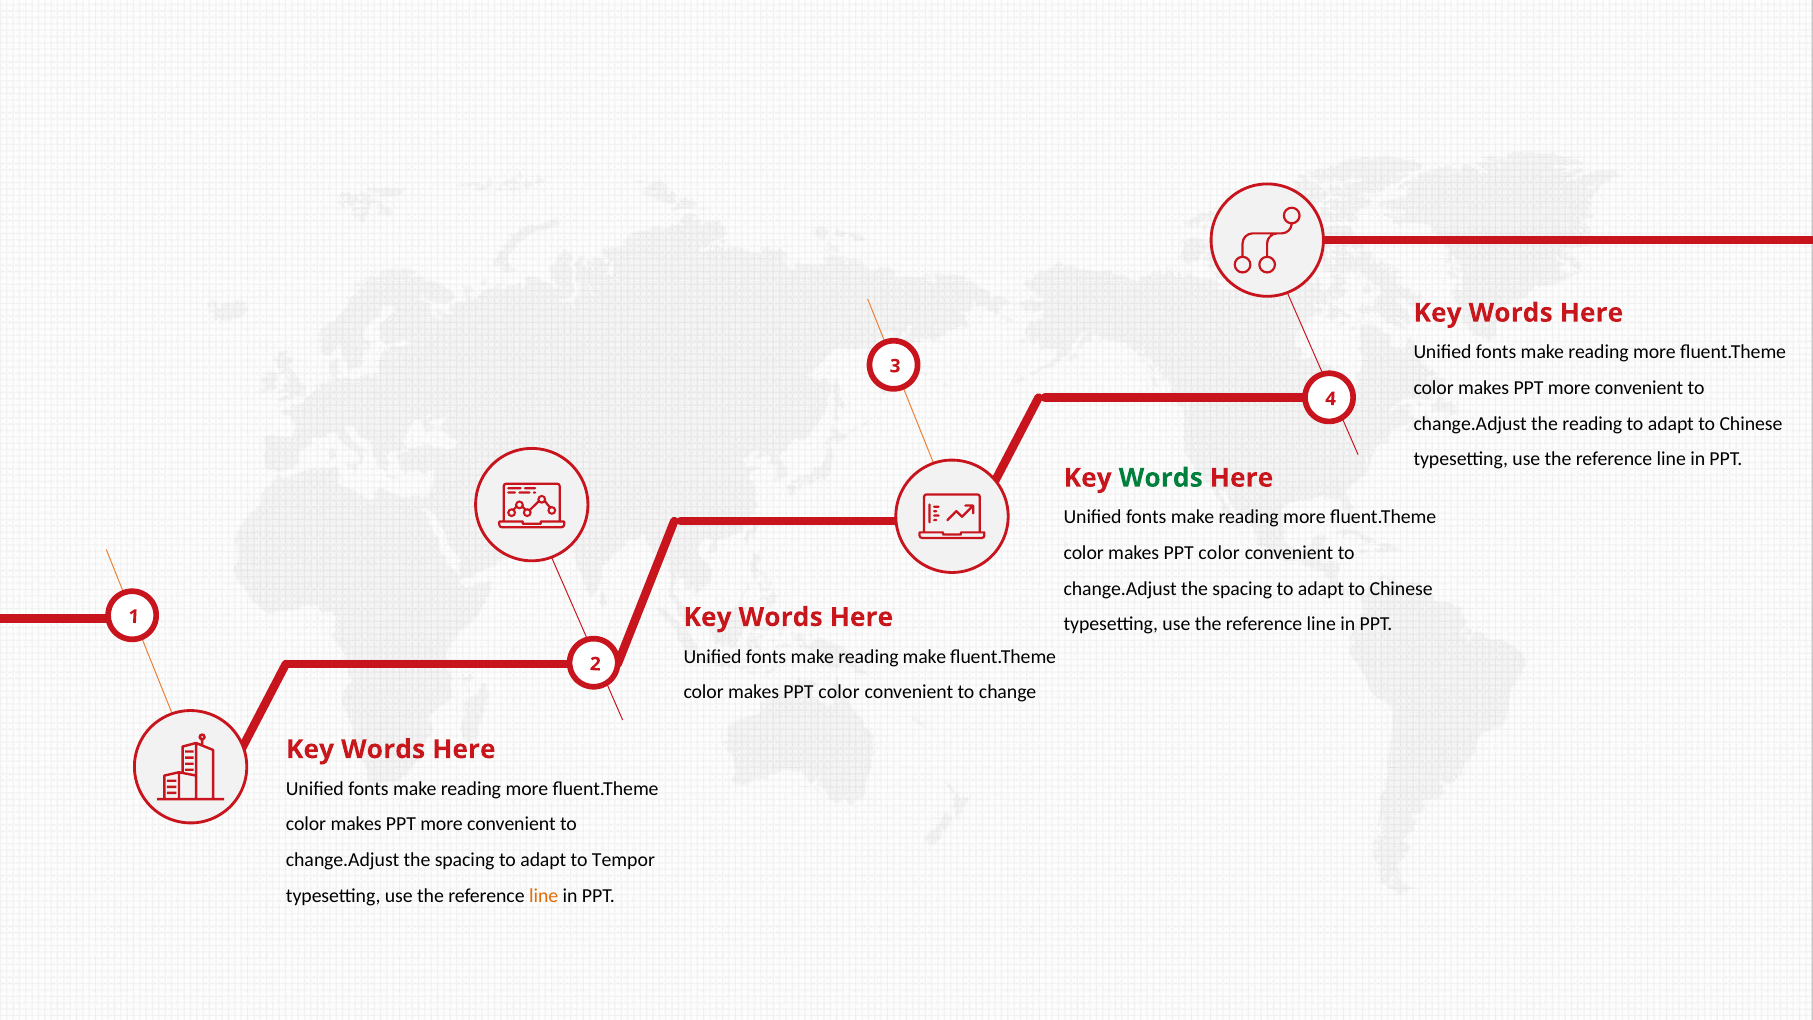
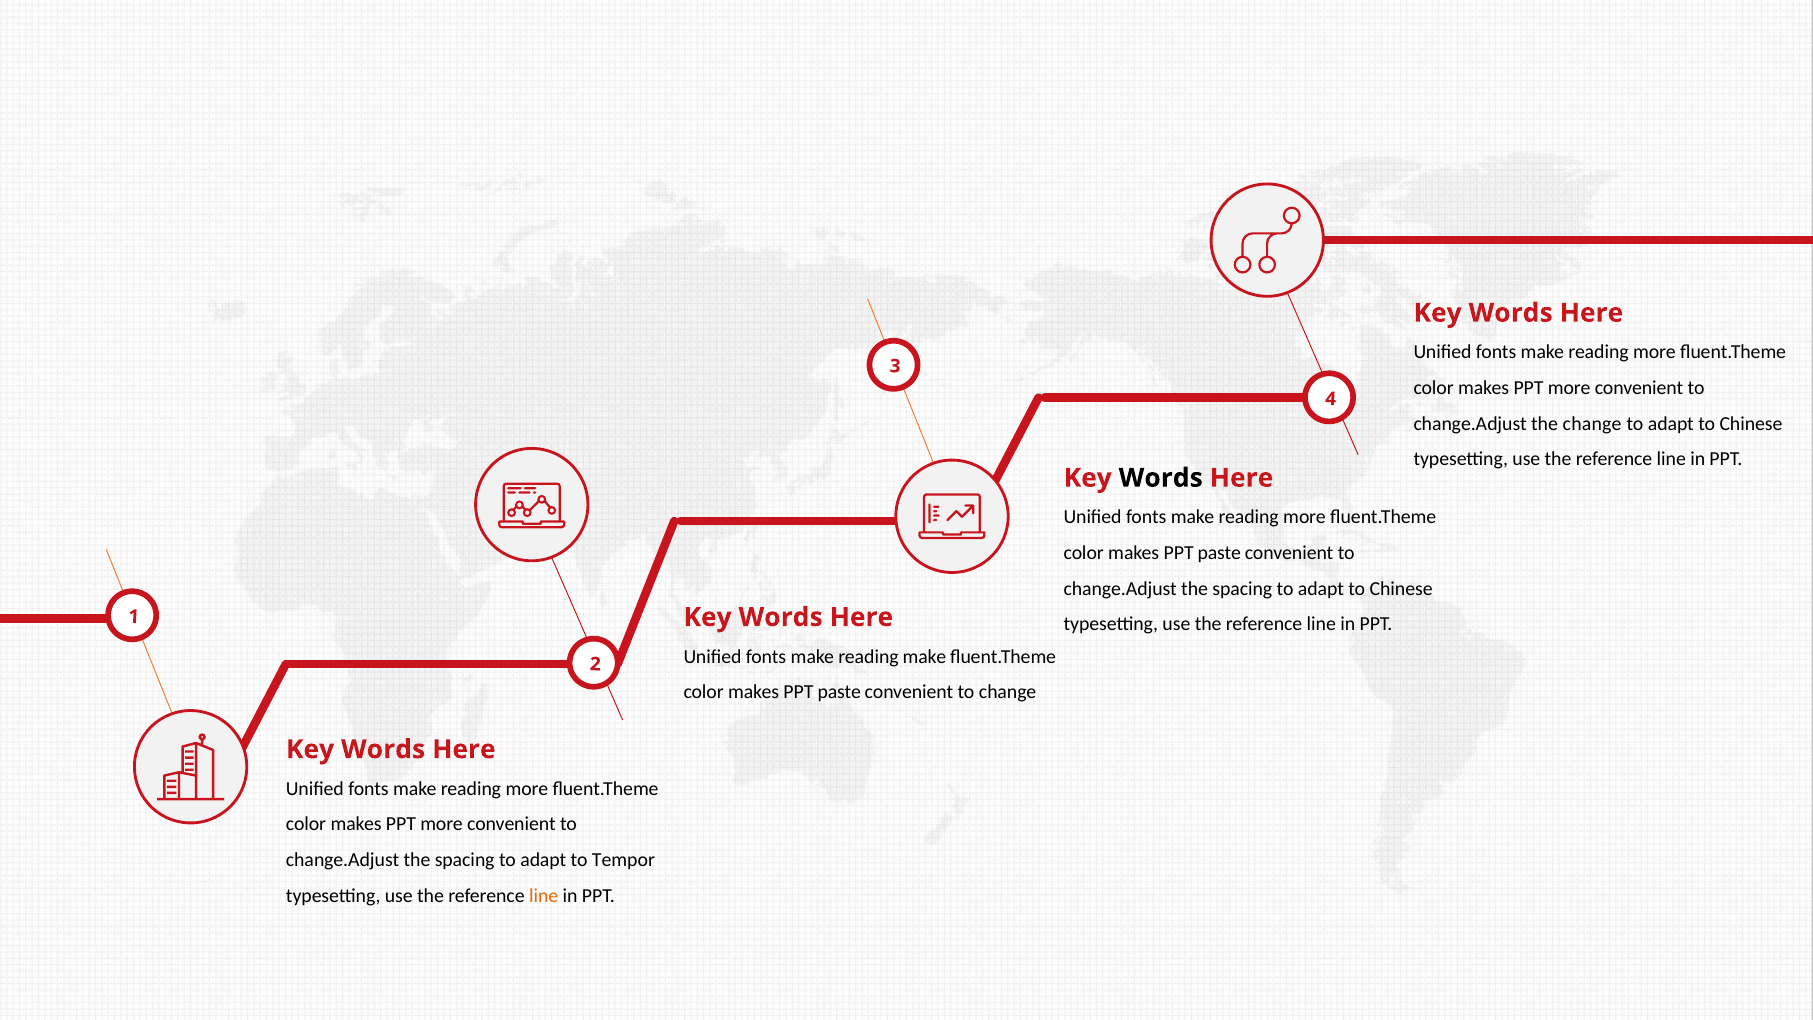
the reading: reading -> change (1592, 423)
Words colour: green -> black (1161, 478)
color: color -> paste (1219, 553)
color: color -> paste (839, 692)
